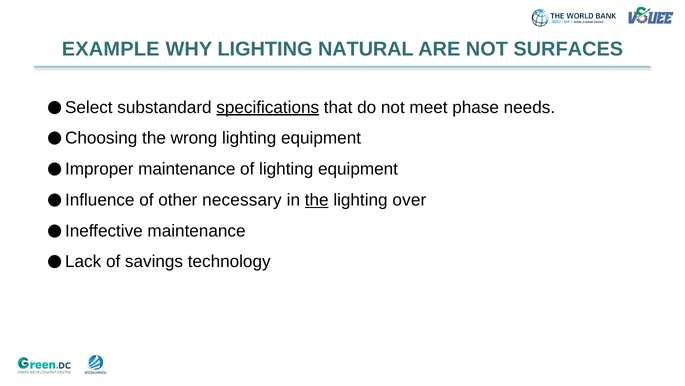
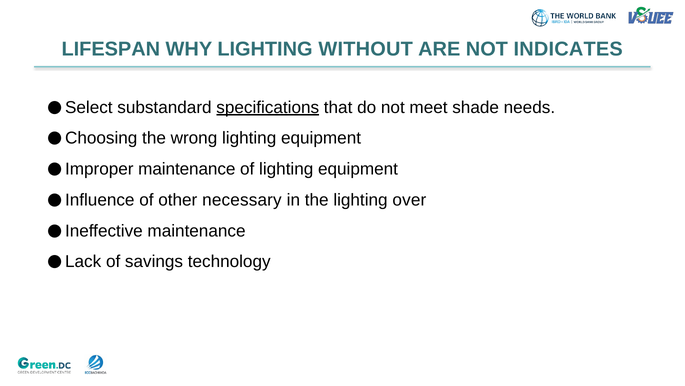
EXAMPLE: EXAMPLE -> LIFESPAN (111, 49)
NATURAL: NATURAL -> WITHOUT (366, 49)
SURFACES: SURFACES -> INDICATES (568, 49)
phase: phase -> shade (476, 107)
the underline: present -> none (317, 200)
